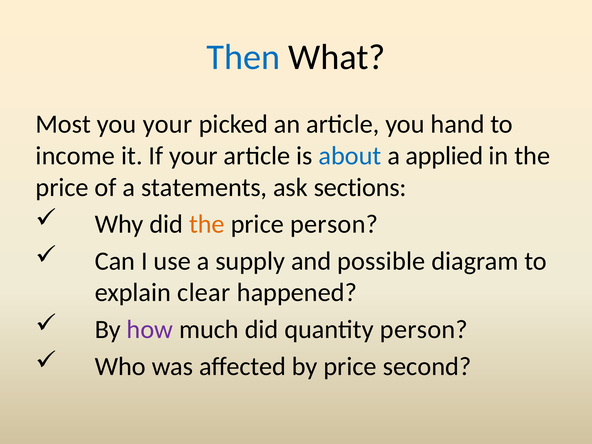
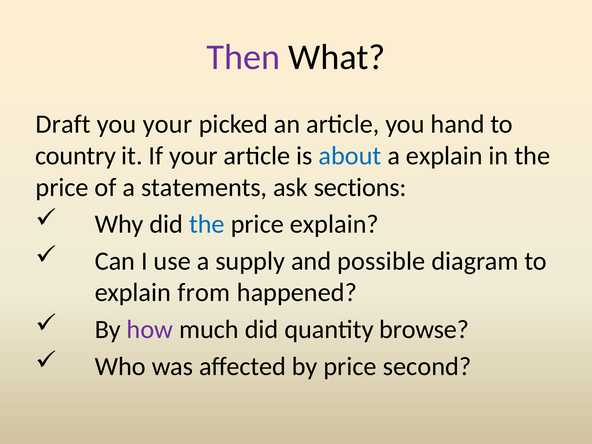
Then colour: blue -> purple (243, 57)
Most: Most -> Draft (63, 124)
income: income -> country (75, 156)
a applied: applied -> explain (444, 156)
the colour: orange -> blue (207, 224)
price person: person -> explain (334, 224)
clear: clear -> from (204, 293)
quantity person: person -> browse (424, 329)
